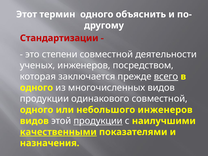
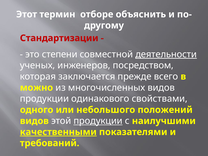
термин одного: одного -> отборе (97, 14)
деятельности underline: none -> present (166, 54)
всего underline: present -> none (166, 77)
одного: одного -> можно (36, 88)
одинакового совместной: совместной -> свойствами (160, 99)
небольшого инженеров: инженеров -> положений (165, 110)
назначения: назначения -> требований (50, 143)
